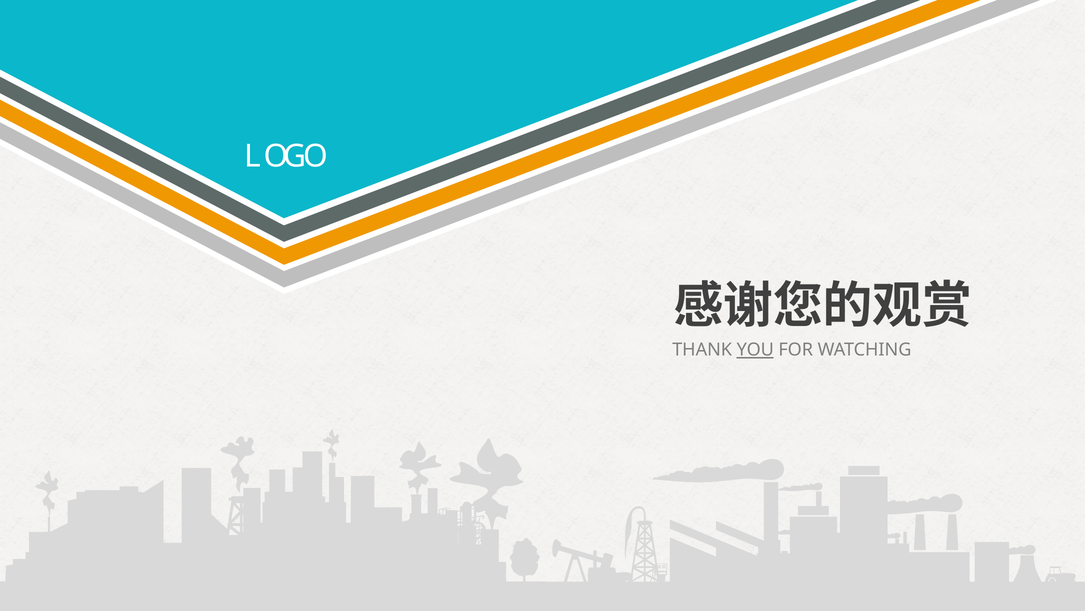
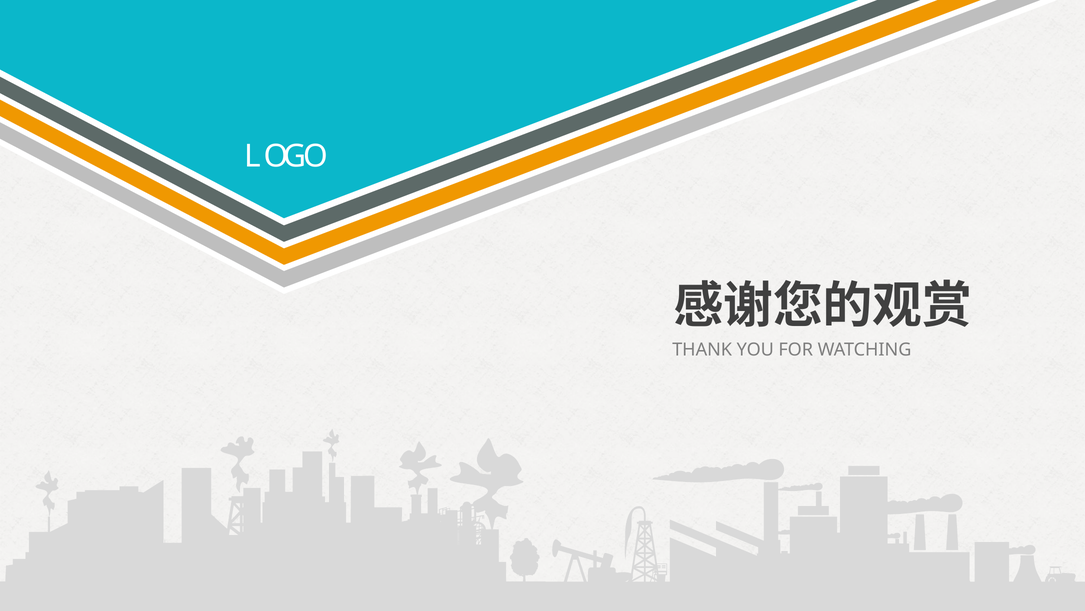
YOU underline: present -> none (755, 350)
